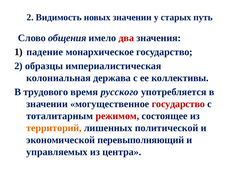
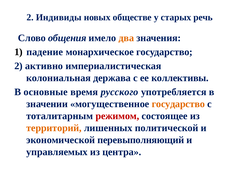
Видимость: Видимость -> Индивиды (59, 17)
новых значении: значении -> обществе (132, 17)
путь: путь -> речь (203, 17)
два colour: red -> orange (126, 38)
образцы: образцы -> активно (44, 66)
трудового: трудового -> основные (46, 92)
государство colour: red -> orange (178, 103)
